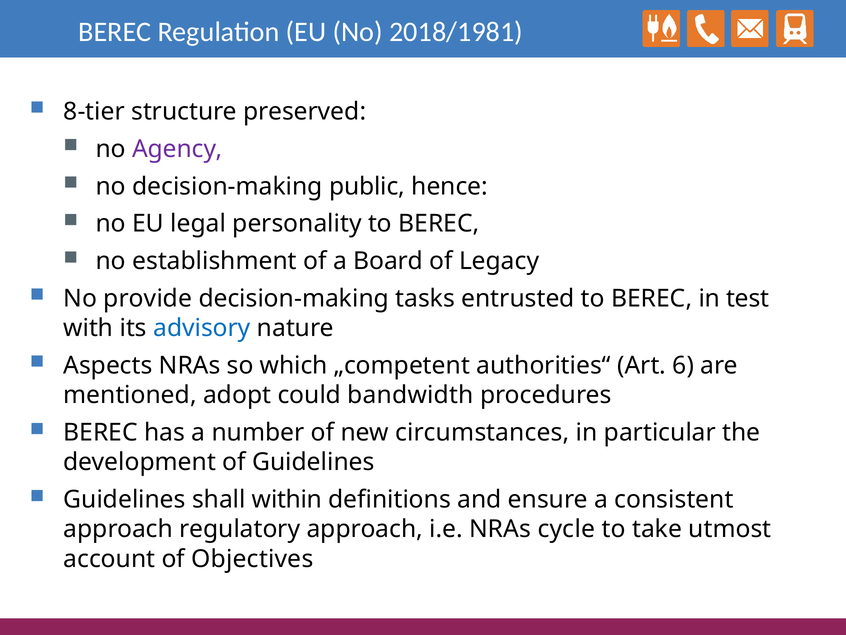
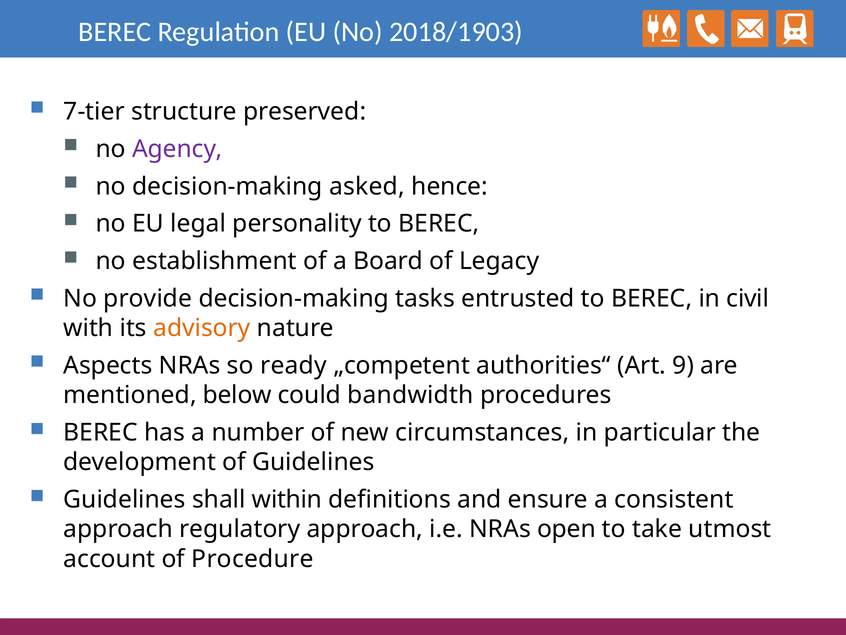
2018/1981: 2018/1981 -> 2018/1903 (456, 32)
8-tier: 8-tier -> 7-tier (94, 111)
public: public -> asked (367, 186)
test: test -> civil (748, 298)
advisory colour: blue -> orange (202, 328)
which: which -> ready (294, 365)
6: 6 -> 9 (683, 365)
adopt: adopt -> below (237, 395)
cycle: cycle -> open (567, 529)
Objectives: Objectives -> Procedure (252, 559)
